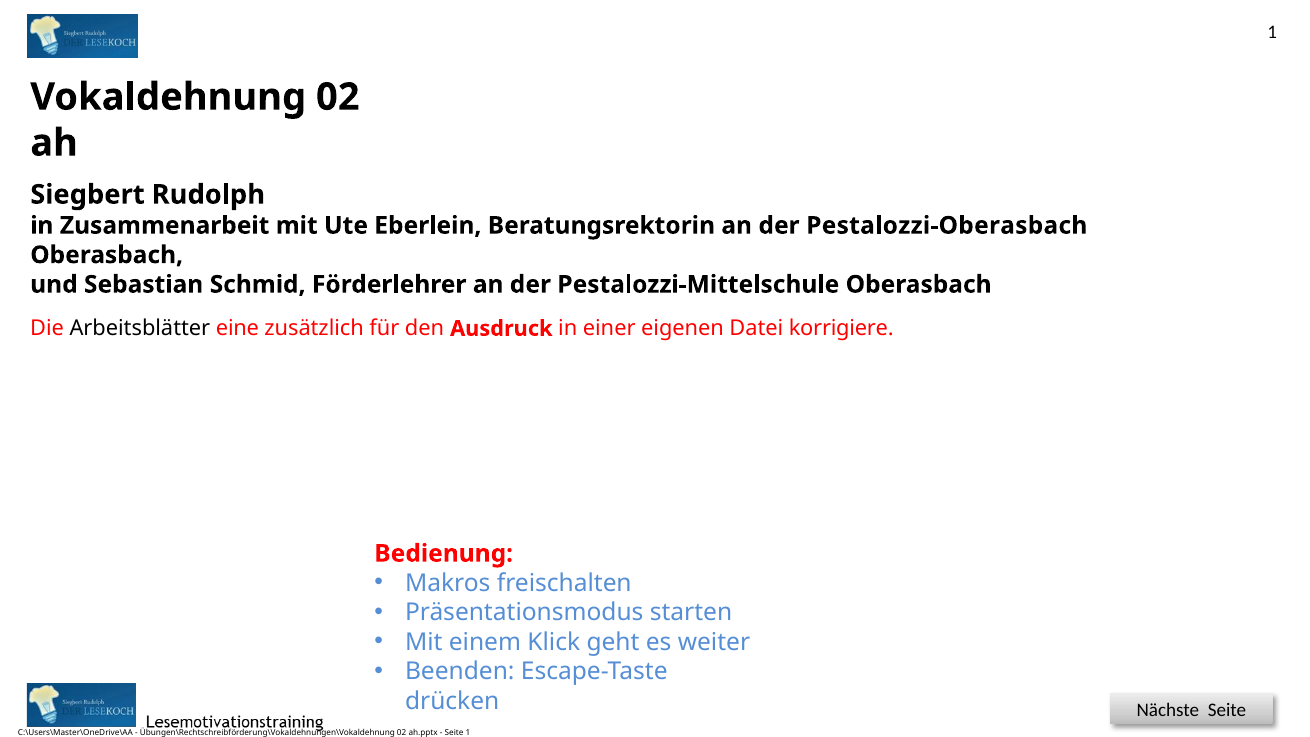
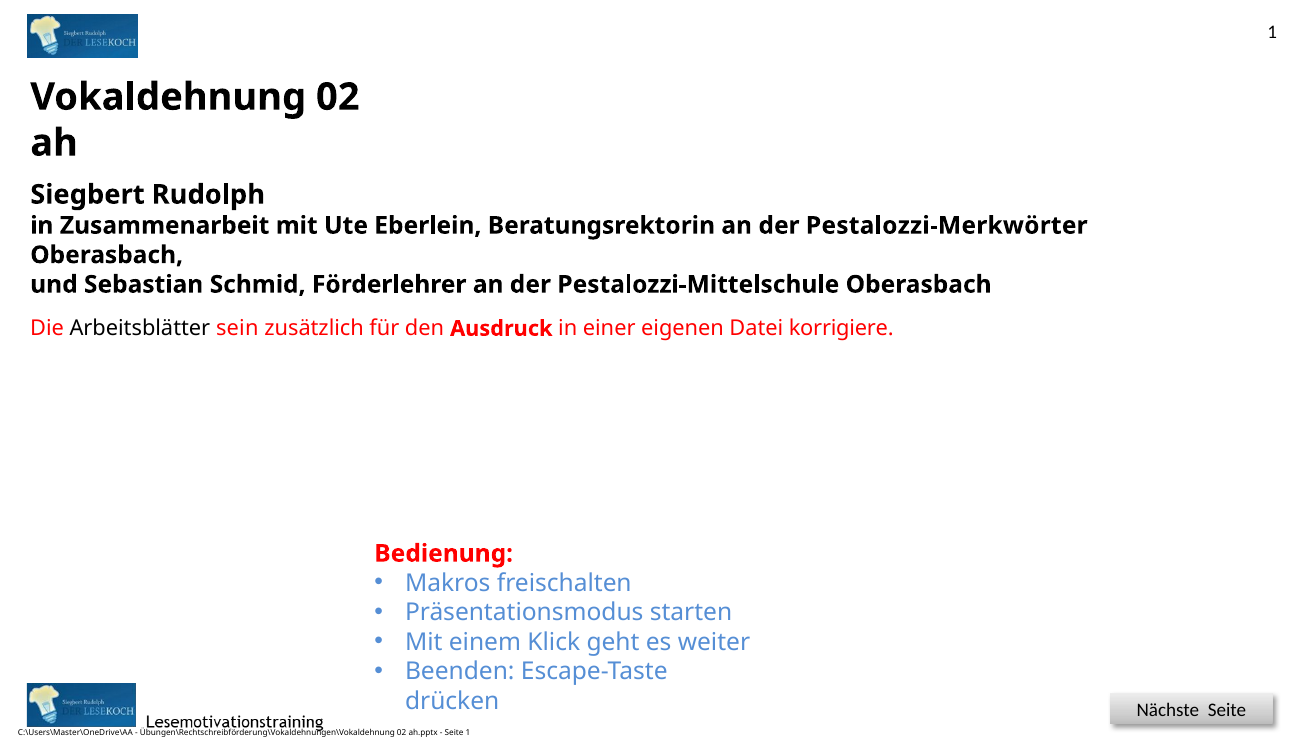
Pestalozzi-Oberasbach: Pestalozzi-Oberasbach -> Pestalozzi-Merkwörter (947, 226)
eine: eine -> sein (237, 329)
